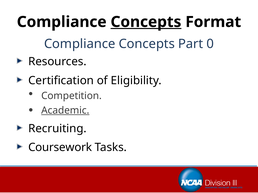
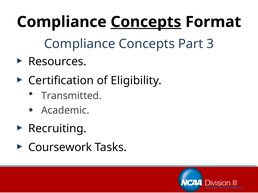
0: 0 -> 3 (210, 44)
Competition: Competition -> Transmitted (71, 96)
Academic underline: present -> none (65, 111)
